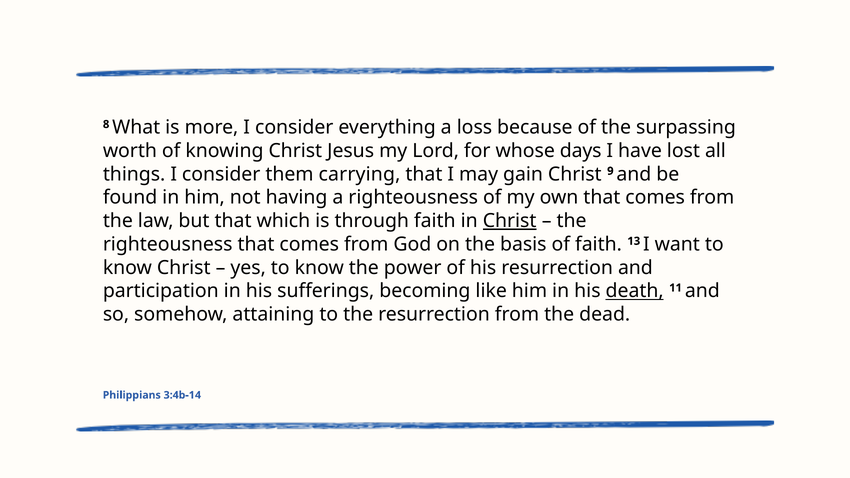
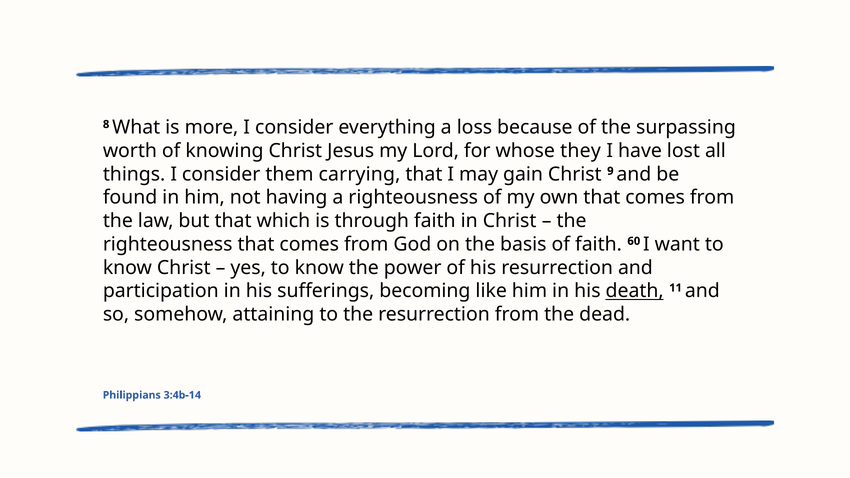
days: days -> they (581, 151)
Christ underline: present -> none (510, 221)
13: 13 -> 60 (634, 241)
